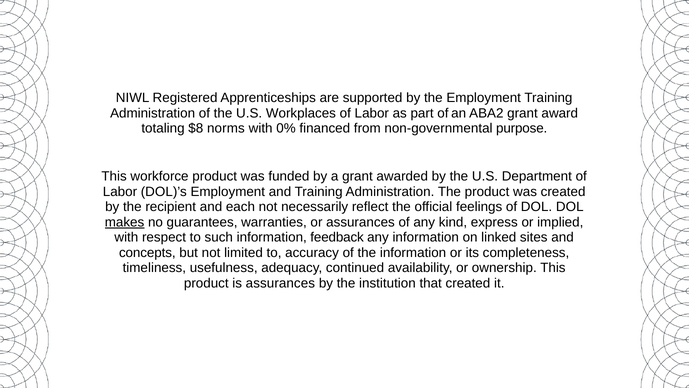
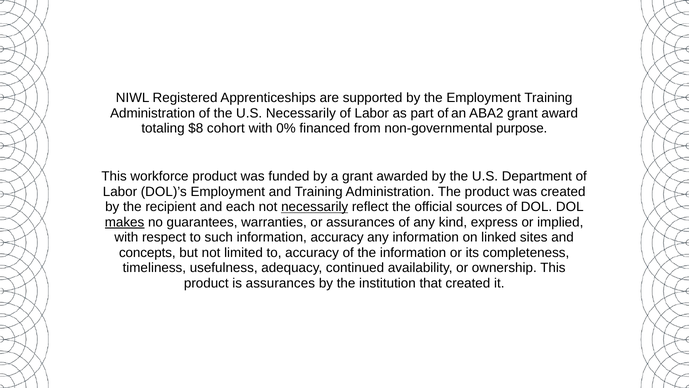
U.S Workplaces: Workplaces -> Necessarily (301, 113)
norms: norms -> cohort (226, 128)
necessarily underline: none -> present (315, 207)
feelings: feelings -> sources (479, 207)
information feedback: feedback -> accuracy (337, 237)
